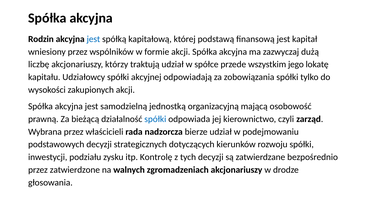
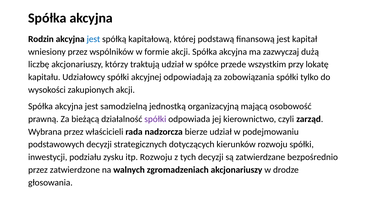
jego: jego -> przy (296, 65)
spółki colour: blue -> purple (155, 119)
itp Kontrolę: Kontrolę -> Rozwoju (156, 158)
